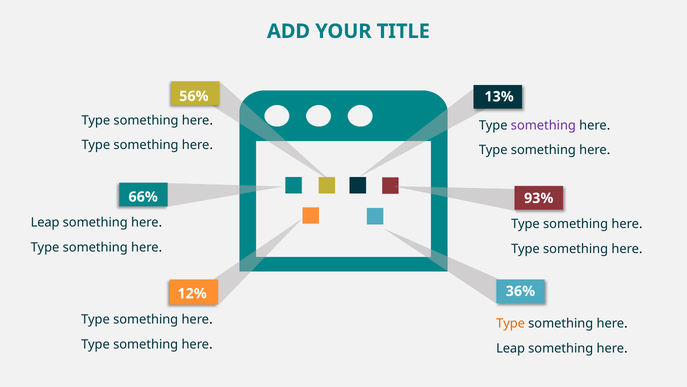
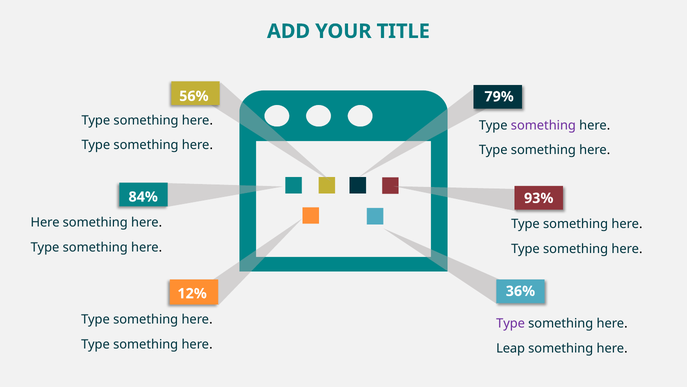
13%: 13% -> 79% (499, 96)
66%: 66% -> 84% (143, 197)
Leap: Leap -> Here (45, 222)
Type colour: orange -> purple (511, 323)
